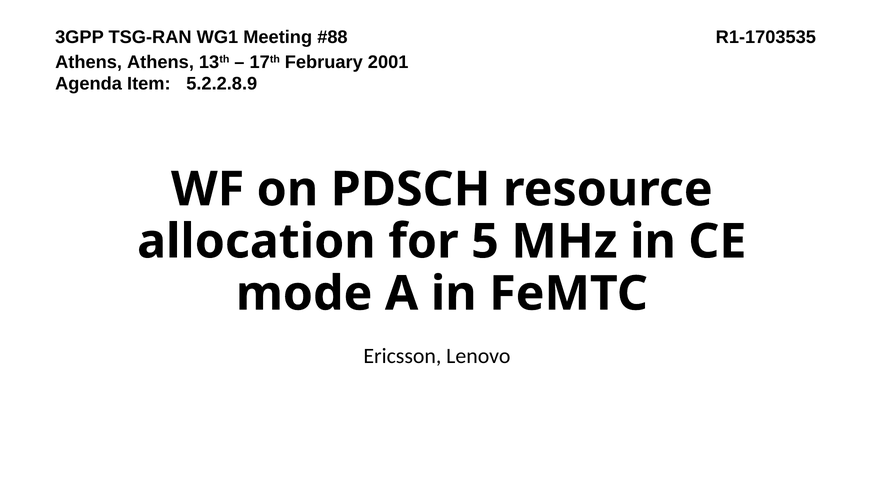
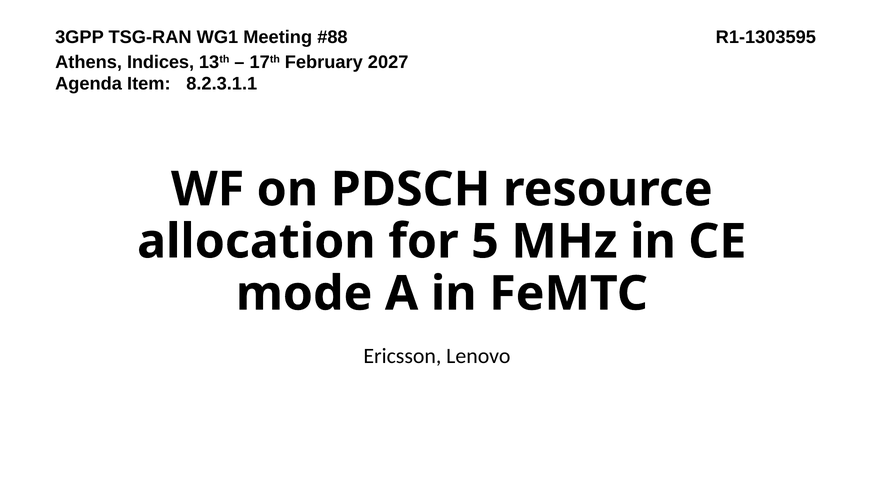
R1-1703535: R1-1703535 -> R1-1303595 (766, 37)
Athens Athens: Athens -> Indices (161, 62)
2001: 2001 -> 2027 (388, 62)
5.2.2.8.9: 5.2.2.8.9 -> 8.2.3.1.1 (222, 84)
